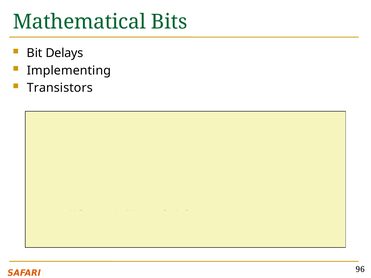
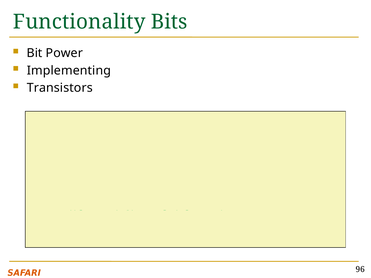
Mathematical: Mathematical -> Functionality (79, 22)
Delays: Delays -> Power (64, 53)
